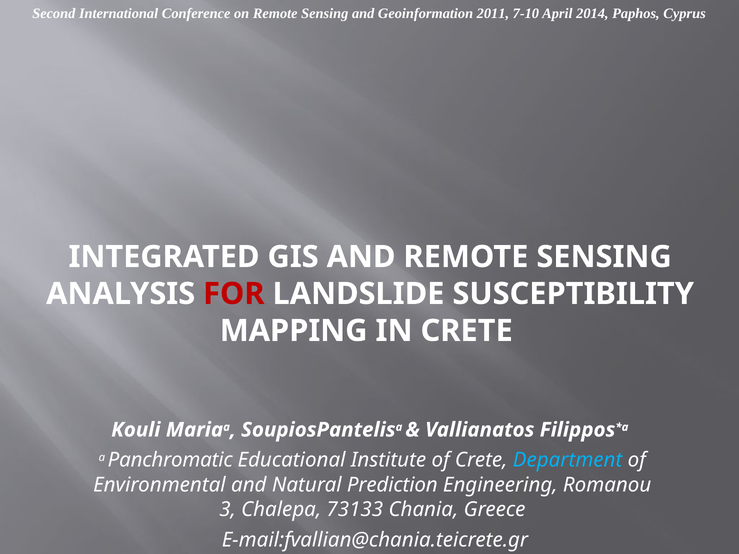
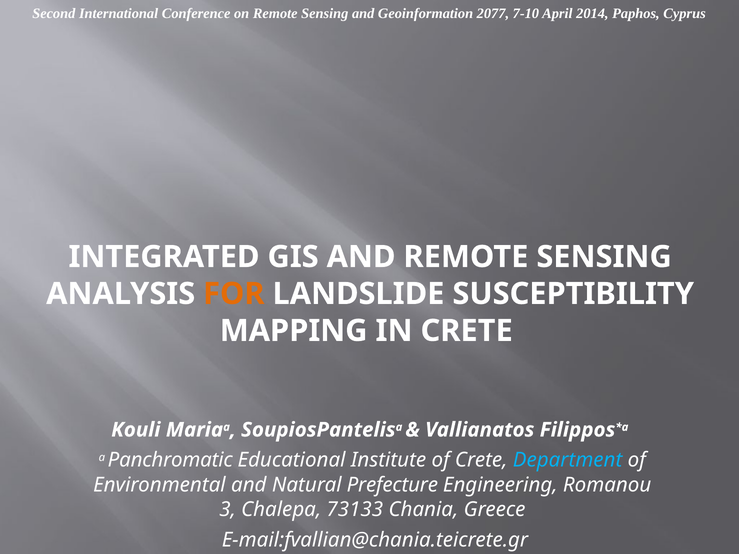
2011: 2011 -> 2077 (493, 13)
FOR colour: red -> orange (234, 294)
Prediction: Prediction -> Prefecture (392, 485)
